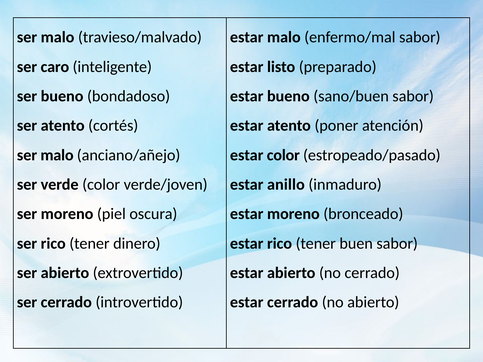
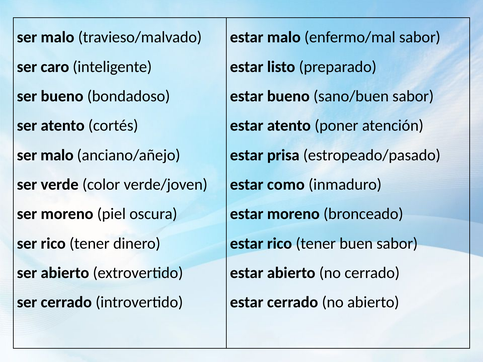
estar color: color -> prisa (283, 155)
anillo: anillo -> como (286, 185)
